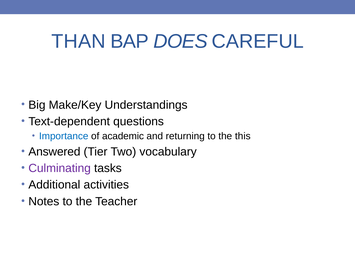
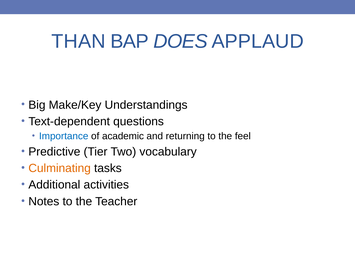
CAREFUL: CAREFUL -> APPLAUD (258, 41)
this: this -> feel (243, 136)
Answered: Answered -> Predictive (54, 152)
Culminating colour: purple -> orange (60, 168)
